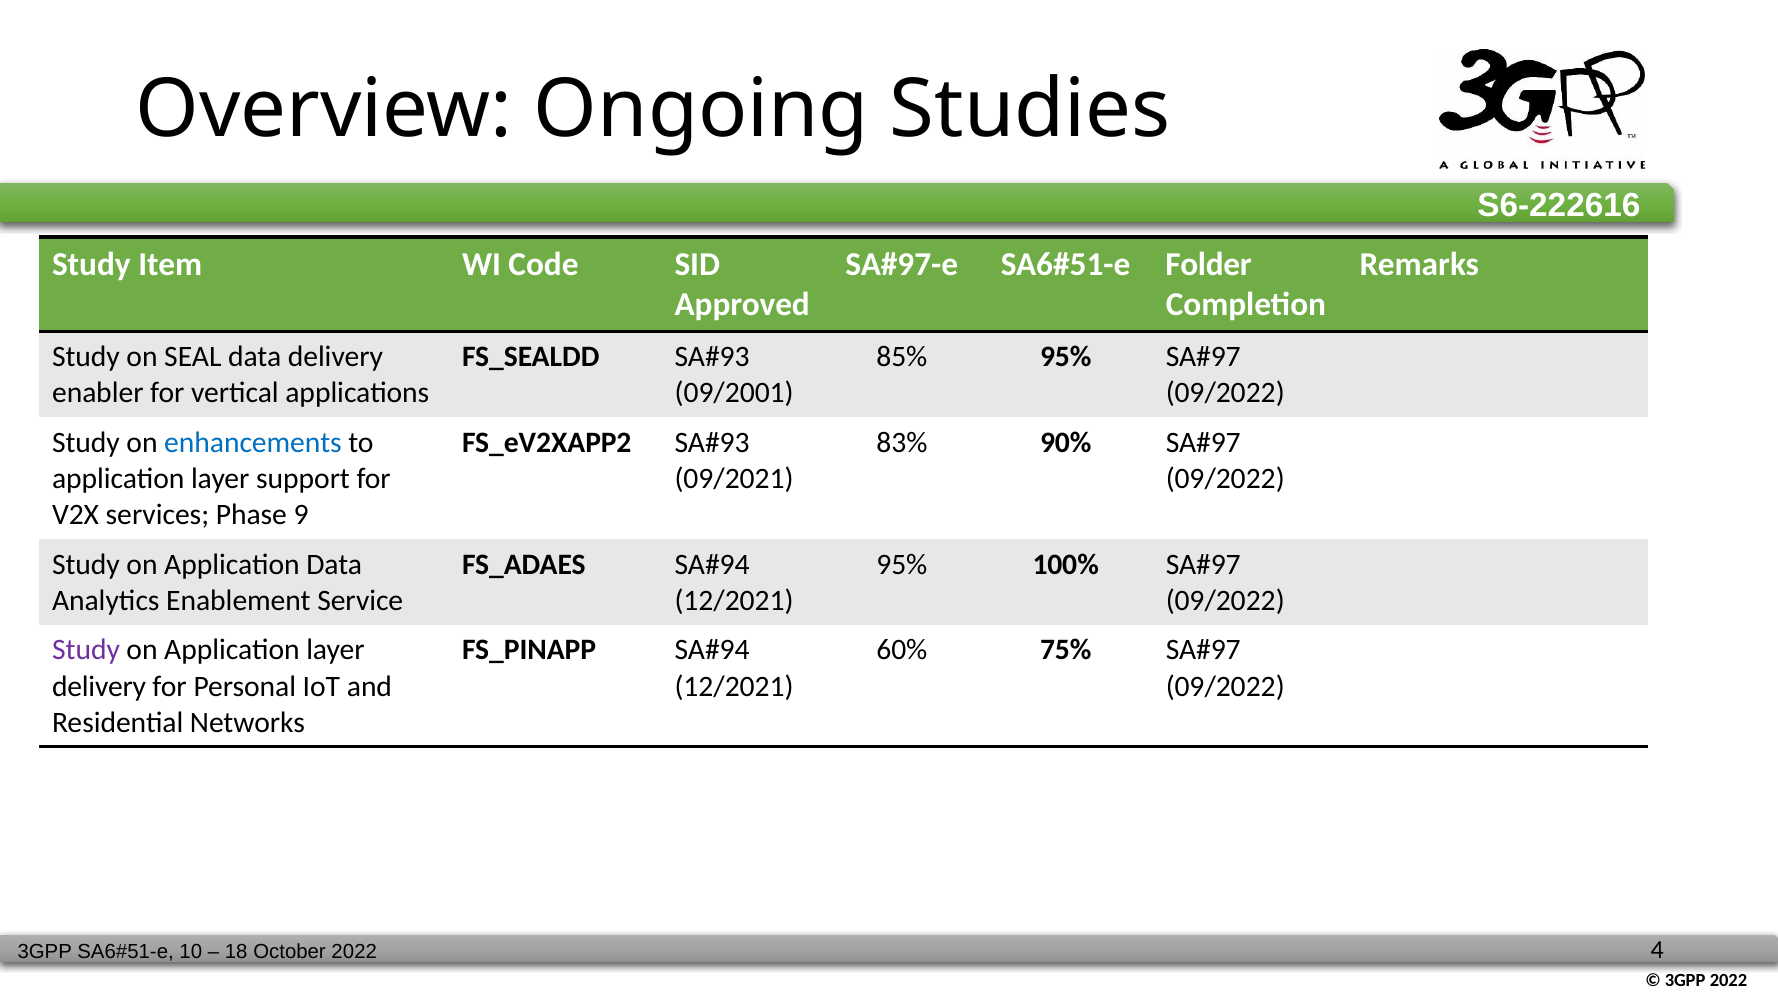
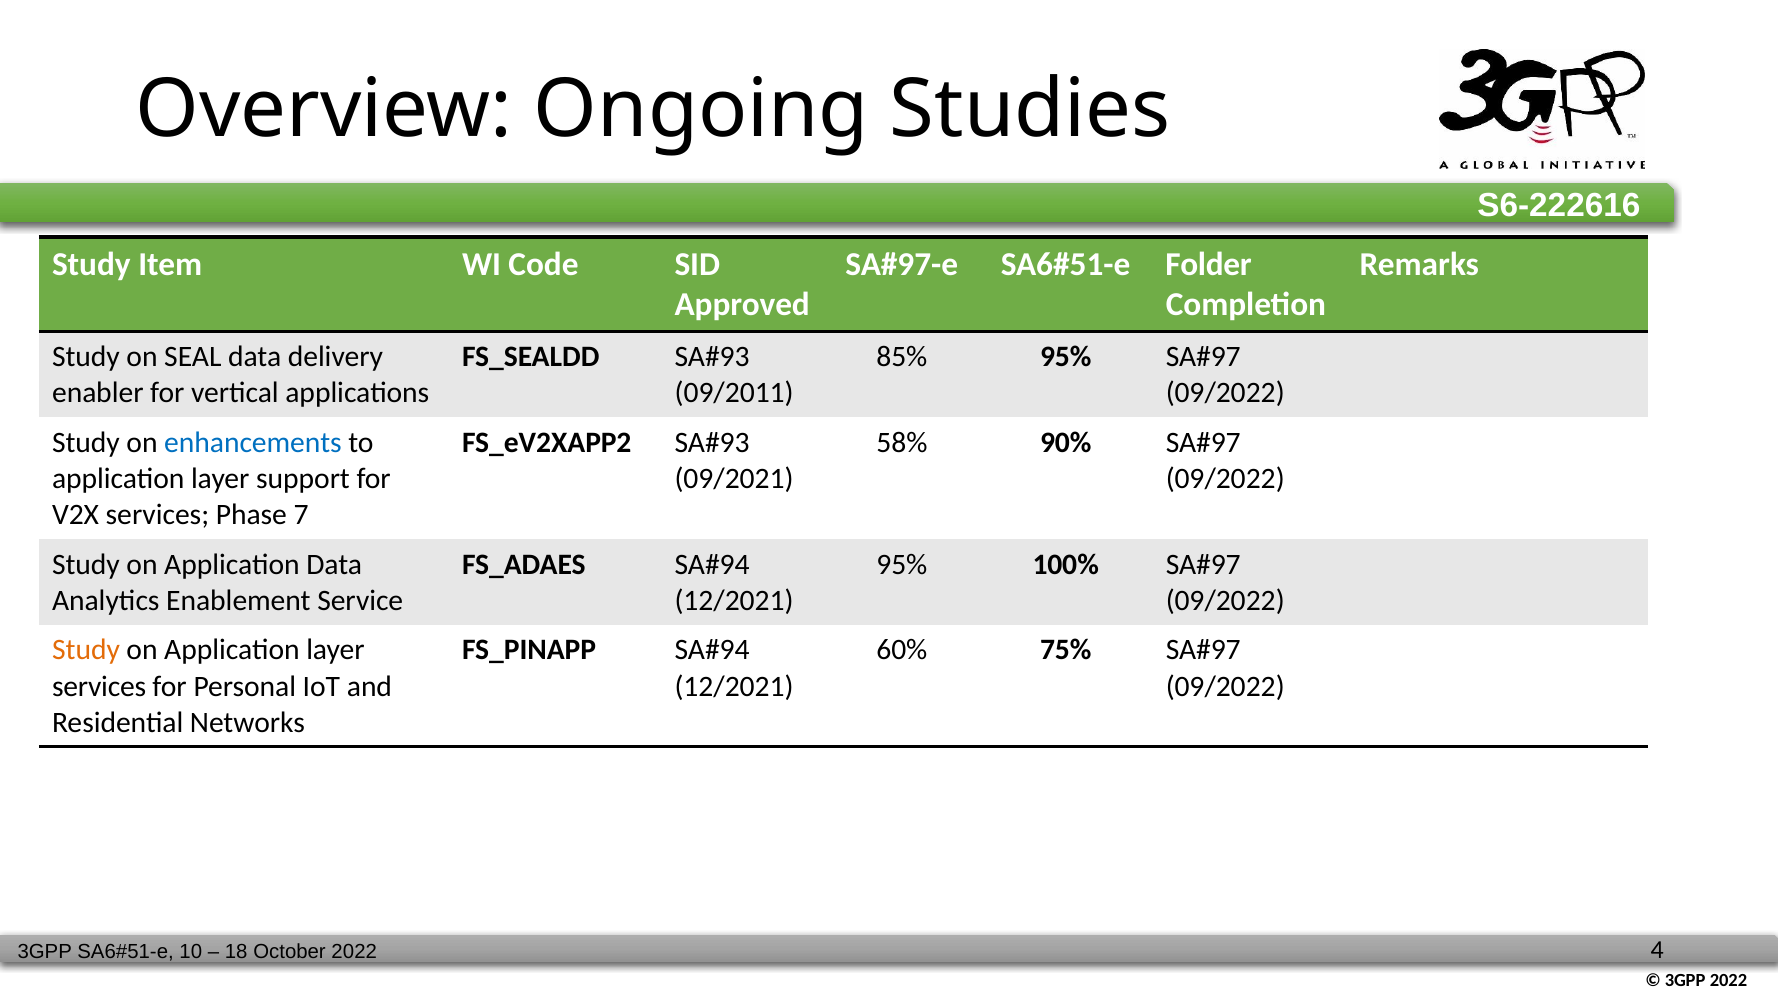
09/2001: 09/2001 -> 09/2011 (734, 393)
83%: 83% -> 58% (902, 442)
9: 9 -> 7 (301, 515)
Study colour: purple -> orange (86, 650)
delivery: delivery -> services (99, 686)
